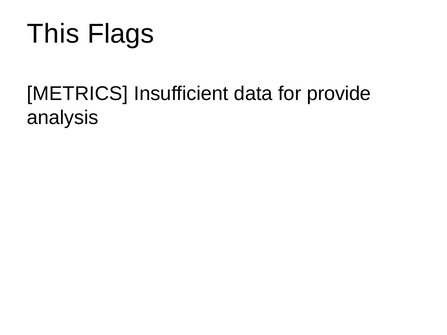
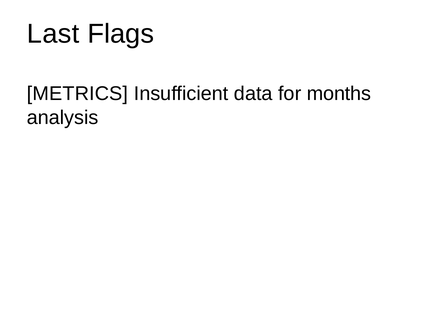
This: This -> Last (53, 34)
provide: provide -> months (339, 94)
